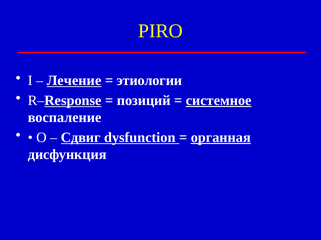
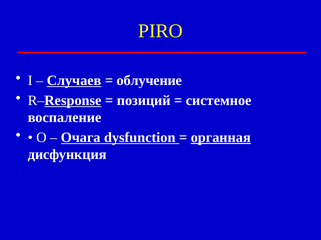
Лечение: Лечение -> Случаев (74, 81)
этиологии: этиологии -> облучение (149, 81)
системное underline: present -> none (219, 101)
Сдвиг: Сдвиг -> Очага (81, 138)
